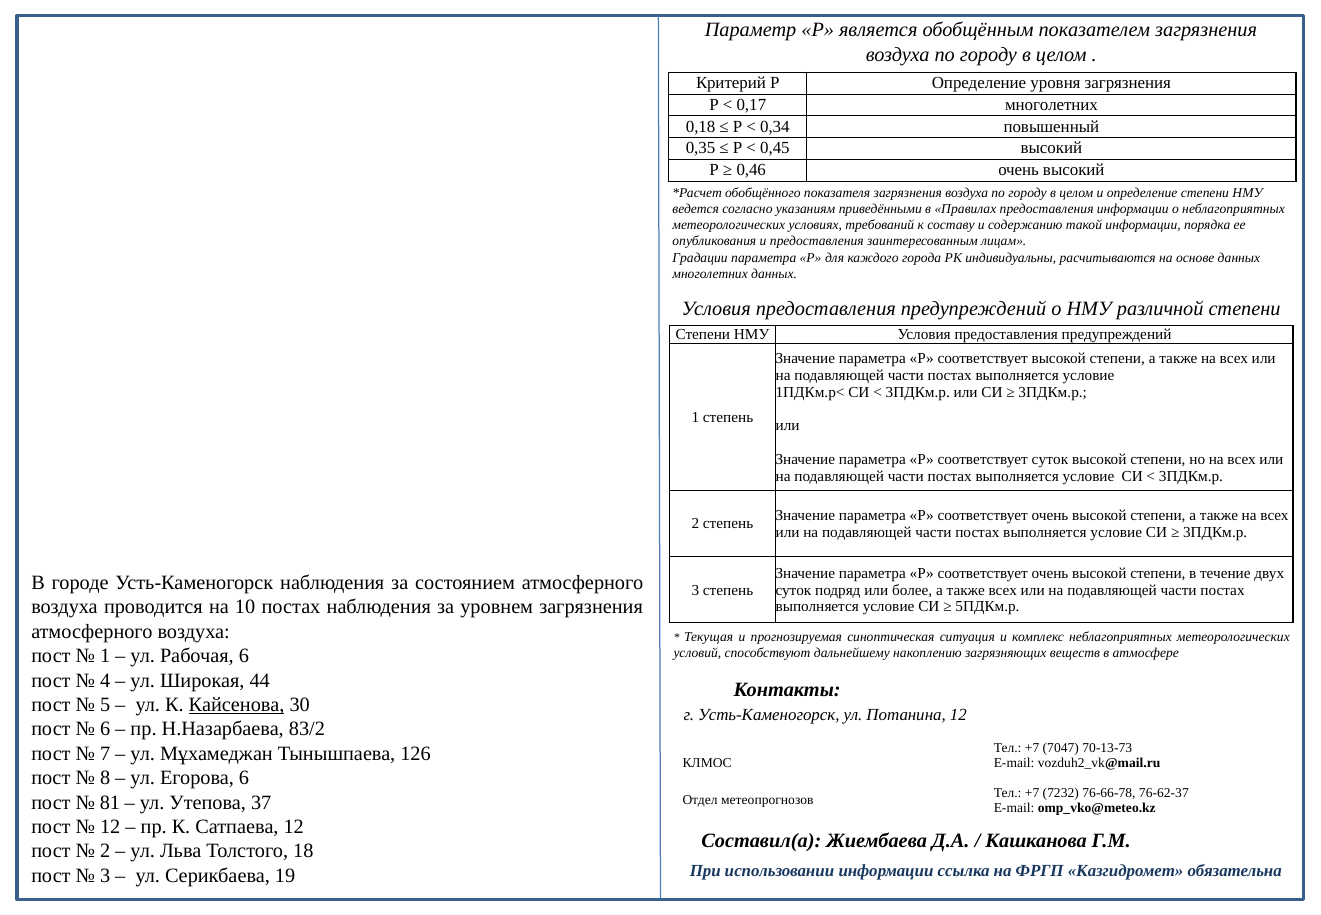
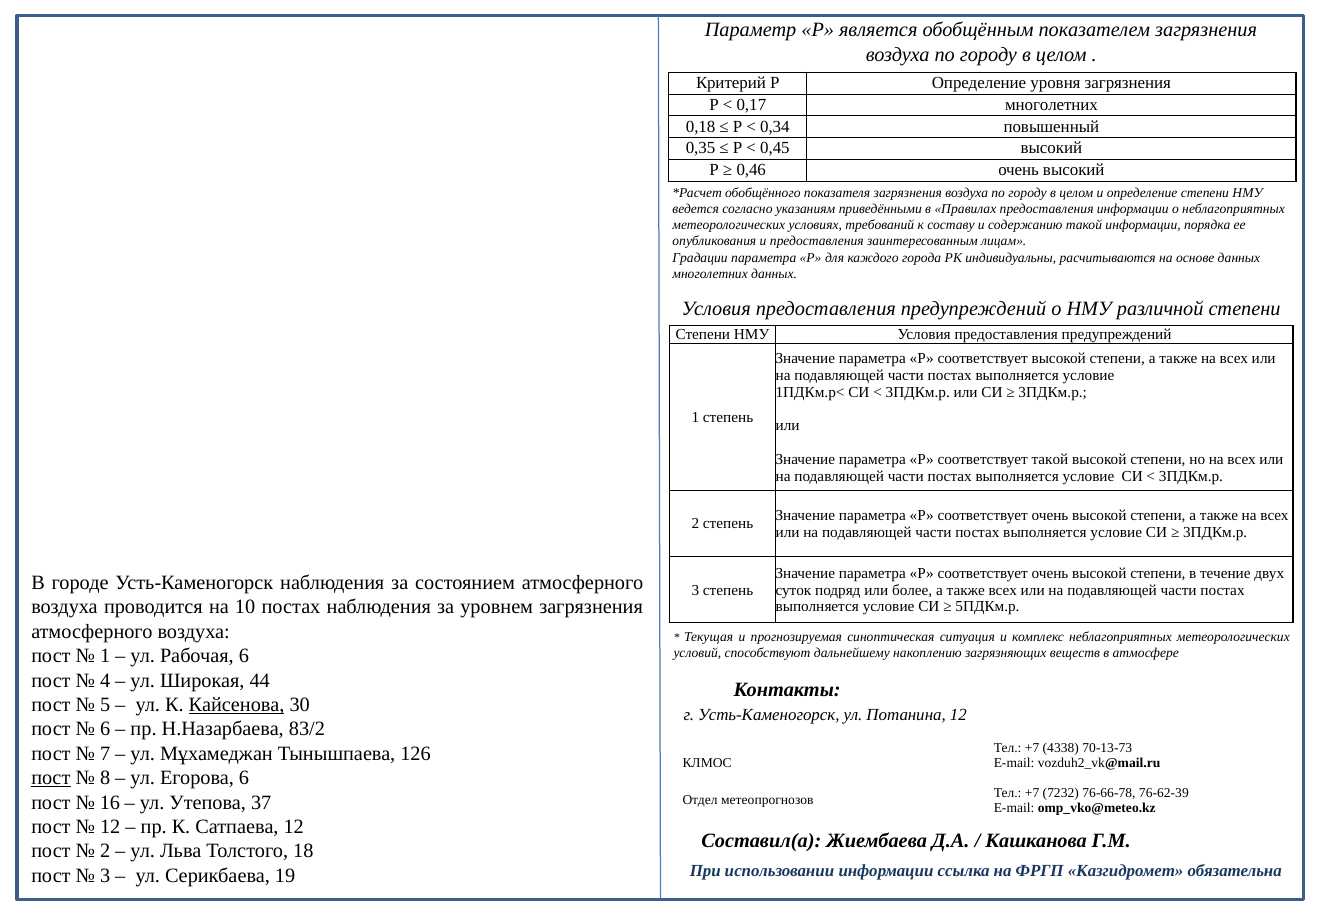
соответствует суток: суток -> такой (1050, 459)
7047: 7047 -> 4338 (1061, 748)
пост underline: none -> present (51, 778)
76-62-37: 76-62-37 -> 76-62-39 (1164, 792)
81: 81 -> 16 (110, 802)
